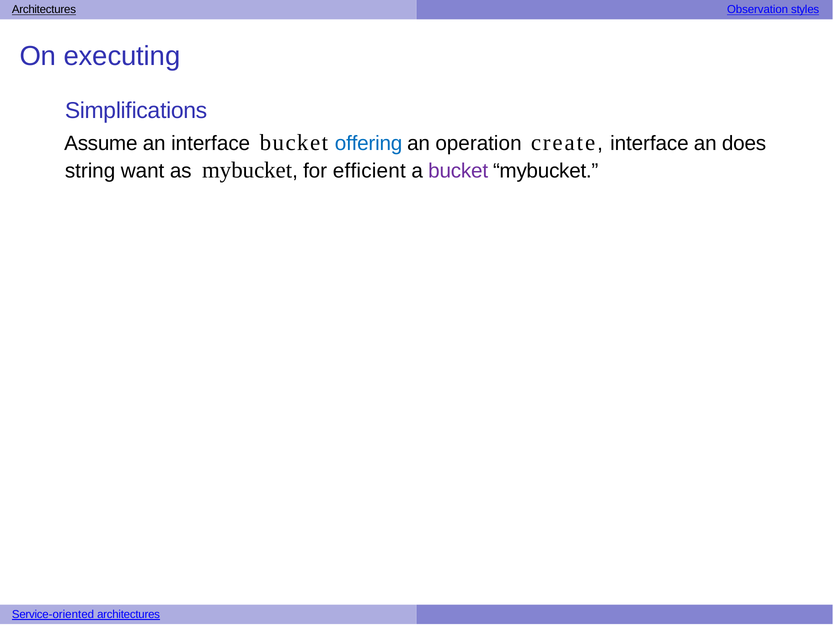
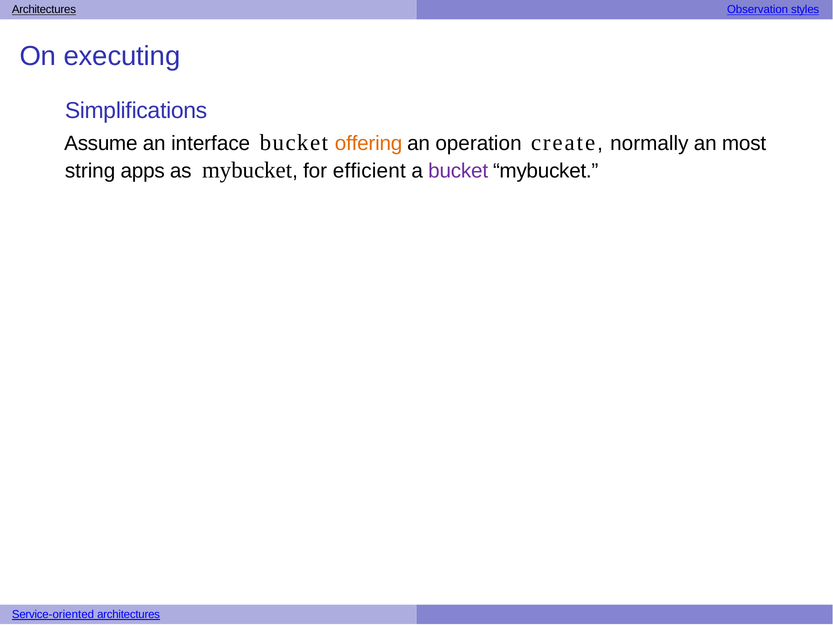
offering colour: blue -> orange (369, 143)
create interface: interface -> normally (649, 143)
does: does -> most (744, 143)
want: want -> apps (143, 171)
